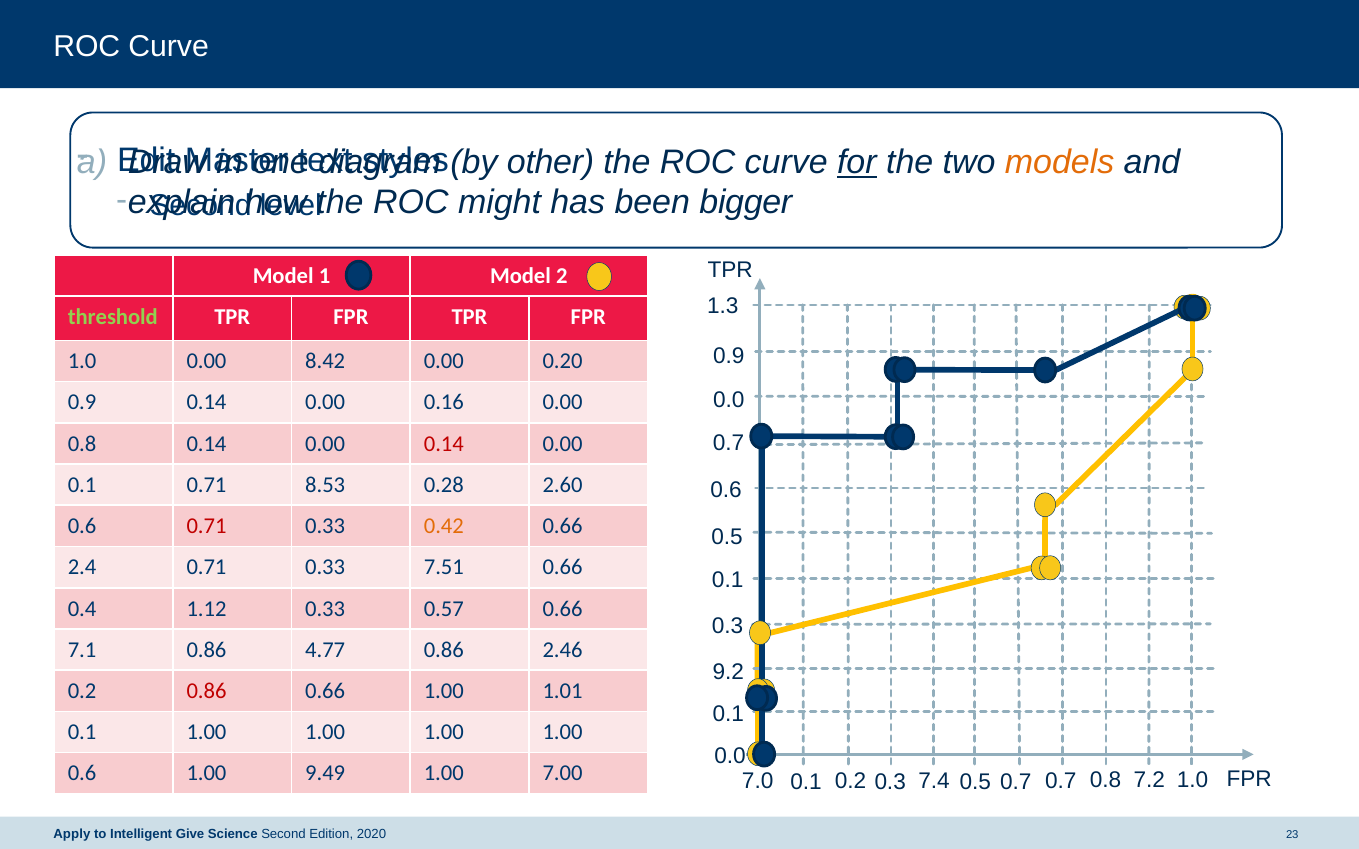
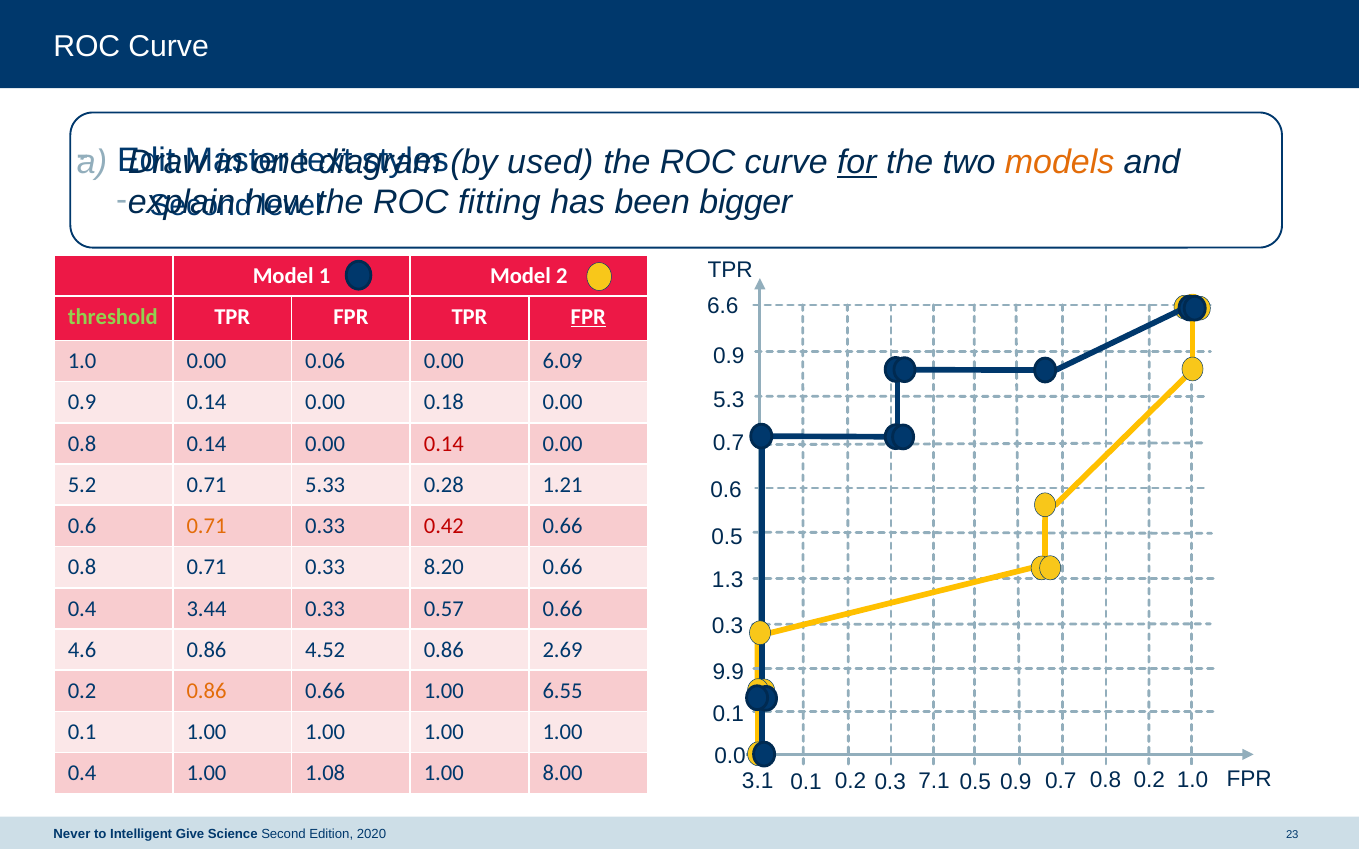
other: other -> used (550, 162)
might: might -> fitting (499, 203)
1.3: 1.3 -> 6.6 (723, 306)
FPR underline: none -> present (588, 317)
8.42: 8.42 -> 0.06 (325, 361)
0.20: 0.20 -> 6.09 (563, 361)
0.0: 0.0 -> 5.3 (729, 400)
0.16: 0.16 -> 0.18 (444, 403)
0.1: 0.1 -> 5.2 (82, 485)
8.53: 8.53 -> 5.33 (325, 485)
2.60: 2.60 -> 1.21 (563, 485)
0.71 colour: red -> orange (206, 526)
0.42 colour: orange -> red (444, 526)
2.4: 2.4 -> 0.8 (82, 568)
7.51: 7.51 -> 8.20 (444, 568)
0.1: 0.1 -> 1.3 (728, 580)
1.12: 1.12 -> 3.44 (206, 609)
7.1: 7.1 -> 4.6 (82, 650)
4.77: 4.77 -> 4.52 (325, 650)
2.46: 2.46 -> 2.69 (563, 650)
9.2: 9.2 -> 9.9 (728, 672)
0.86 colour: red -> orange (206, 691)
1.01: 1.01 -> 6.55 (563, 691)
0.6: 0.6 -> 0.4 (82, 774)
9.49: 9.49 -> 1.08 (325, 774)
7.00: 7.00 -> 8.00 (563, 774)
7.0: 7.0 -> 3.1 (758, 781)
7.4: 7.4 -> 7.1 (934, 781)
0.5 0.7: 0.7 -> 0.9 (1016, 782)
0.8 7.2: 7.2 -> 0.2 (1149, 780)
Apply: Apply -> Never (72, 835)
